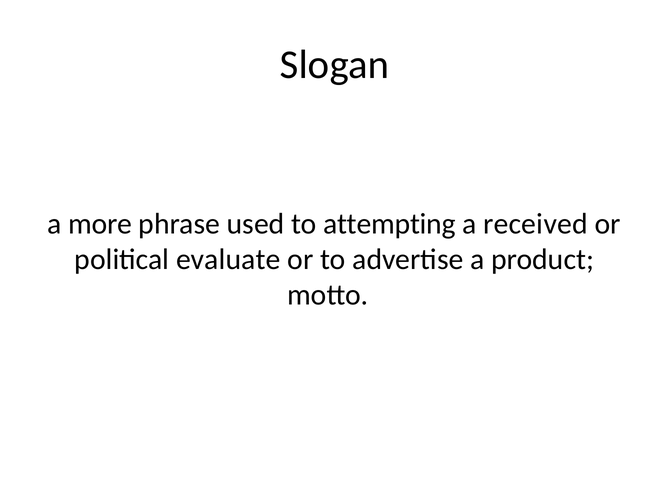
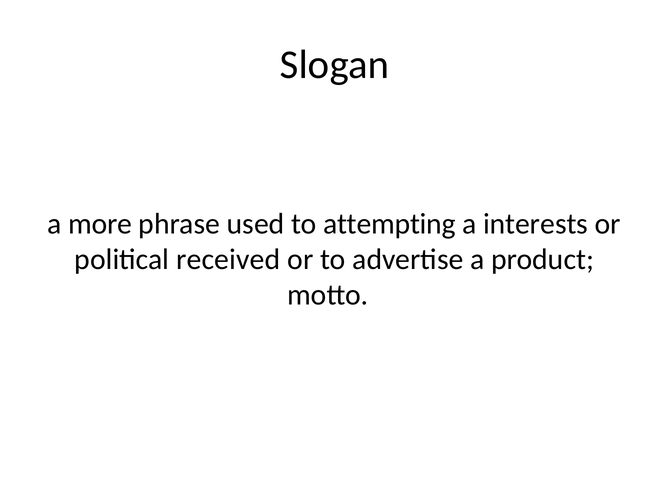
received: received -> interests (536, 224)
evaluate: evaluate -> received (228, 259)
